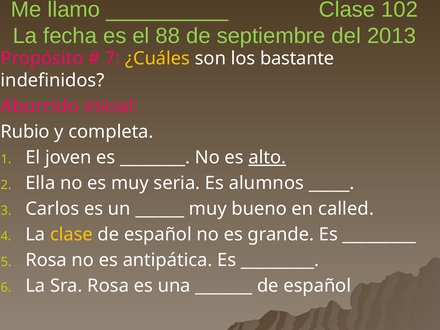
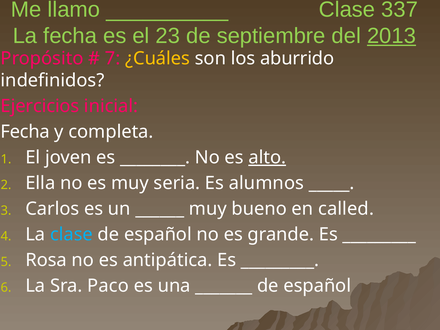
102: 102 -> 337 (400, 10)
88: 88 -> 23 (168, 36)
2013 underline: none -> present (391, 36)
bastante: bastante -> aburrido (297, 58)
Aburrido: Aburrido -> Ejercicios (40, 106)
Rubio: Rubio -> Fecha (25, 132)
clase colour: yellow -> light blue (71, 234)
Sra Rosa: Rosa -> Paco (108, 286)
